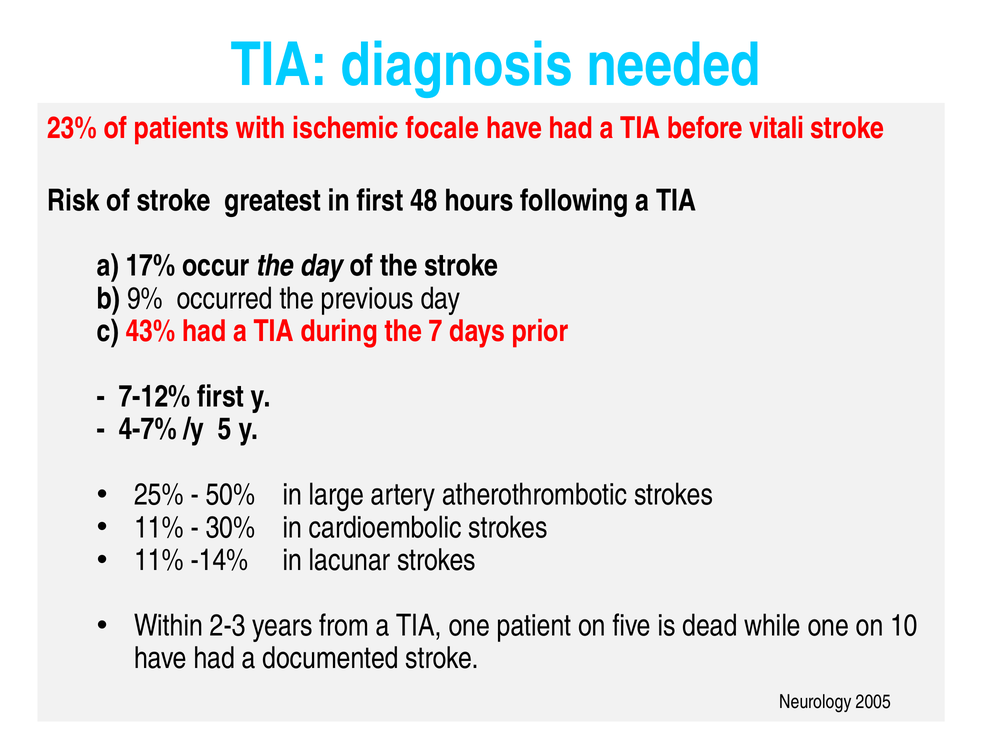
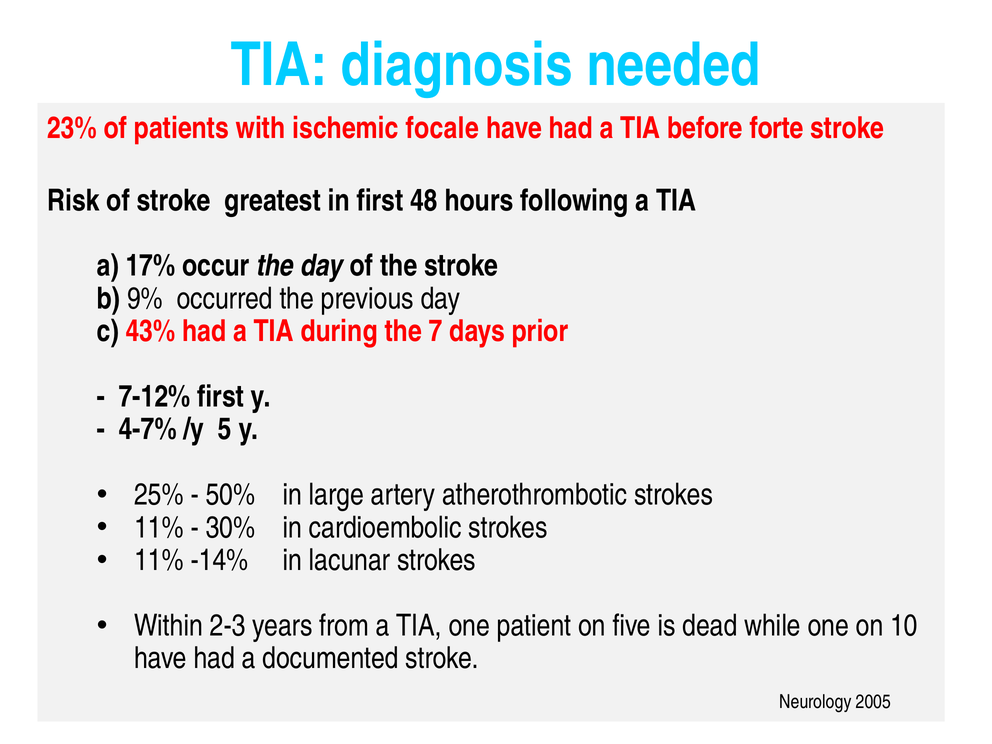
vitali: vitali -> forte (777, 128)
